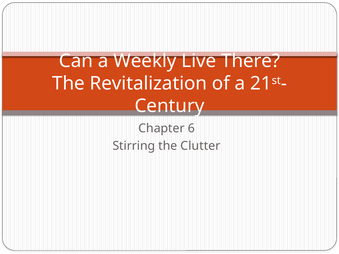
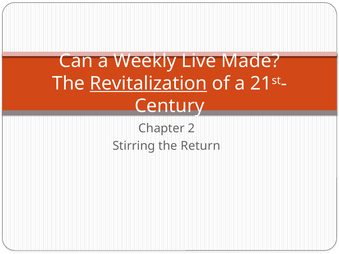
There: There -> Made (250, 61)
Revitalization underline: none -> present (148, 84)
6: 6 -> 2 (191, 129)
Clutter: Clutter -> Return (200, 146)
